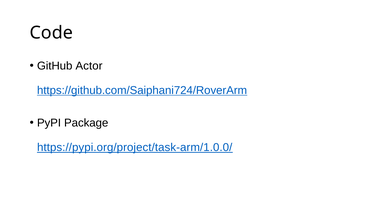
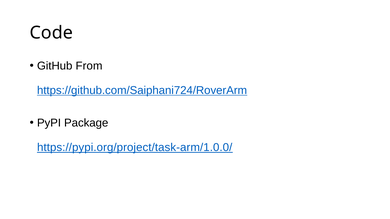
Actor: Actor -> From (89, 66)
